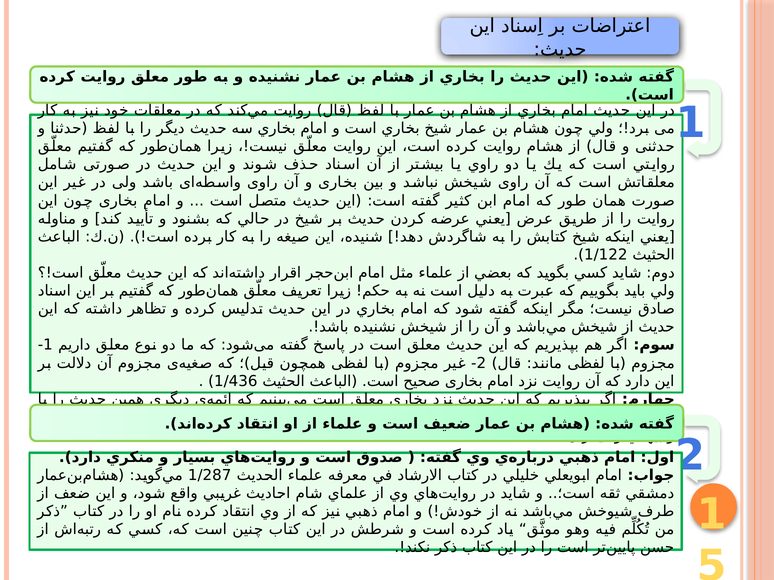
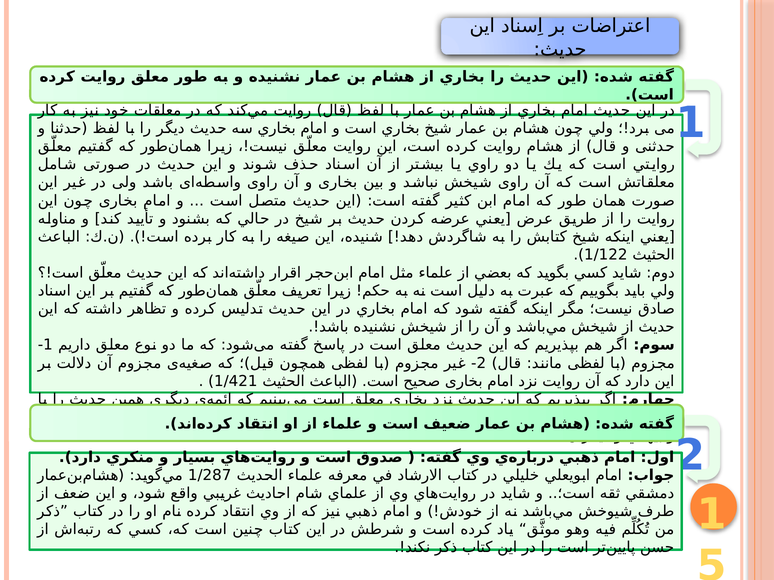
1/436: 1/436 -> 1/421 (236, 381)
